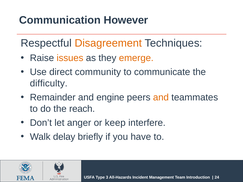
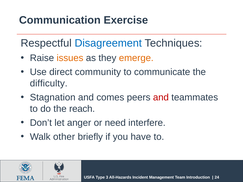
However: However -> Exercise (126, 20)
Disagreement colour: orange -> blue (108, 43)
Remainder: Remainder -> Stagnation (53, 98)
engine: engine -> comes (110, 98)
and colour: orange -> red (161, 98)
keep: keep -> need (115, 123)
delay: delay -> other (64, 137)
